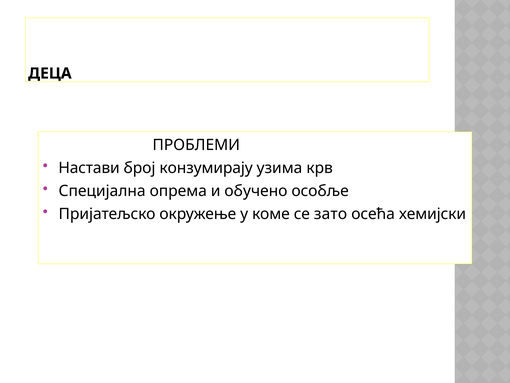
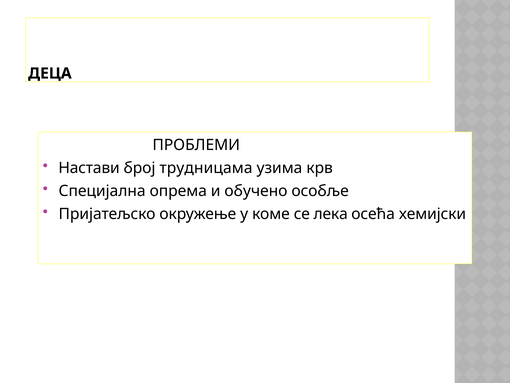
конзумирају: конзумирају -> трудницама (206, 168)
зато: зато -> лека (331, 214)
